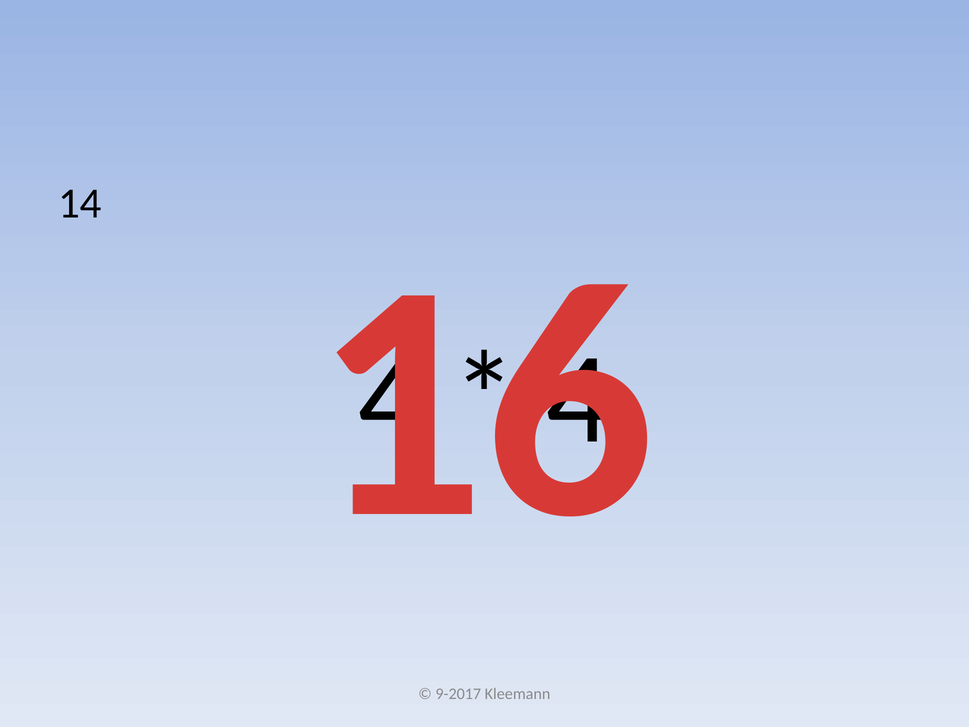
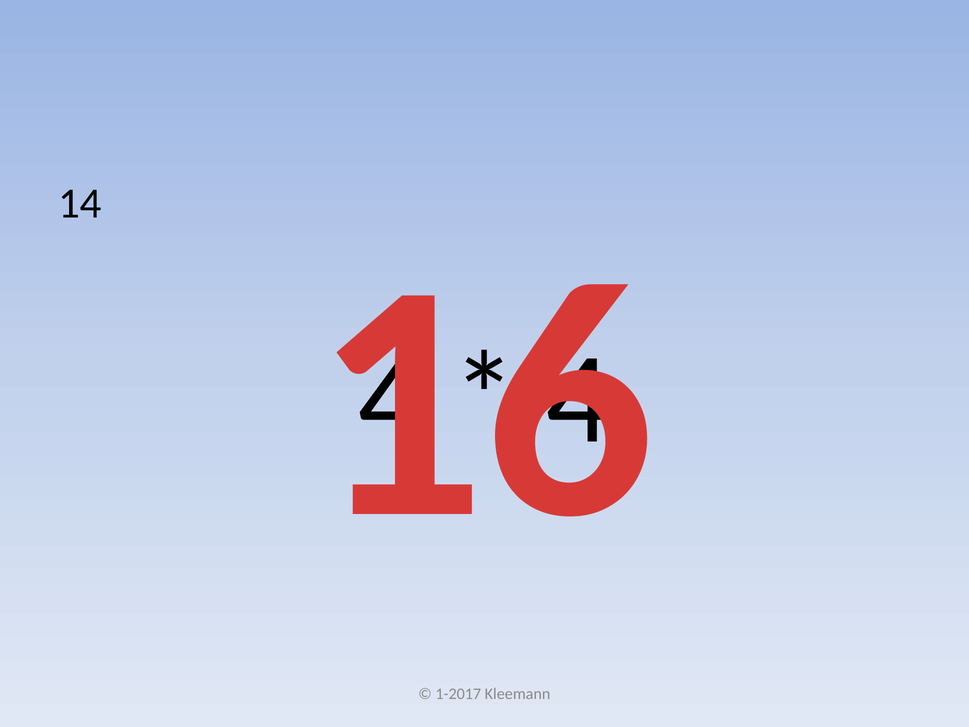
9-2017: 9-2017 -> 1-2017 (458, 694)
